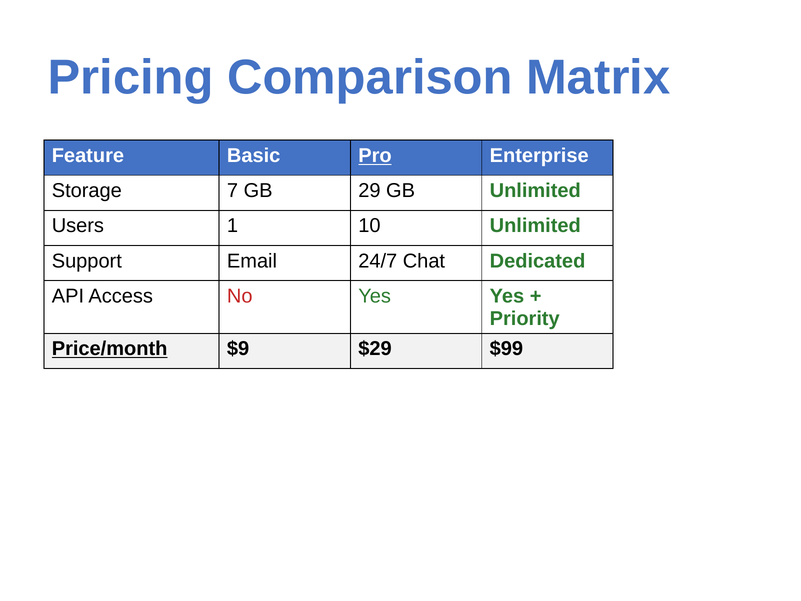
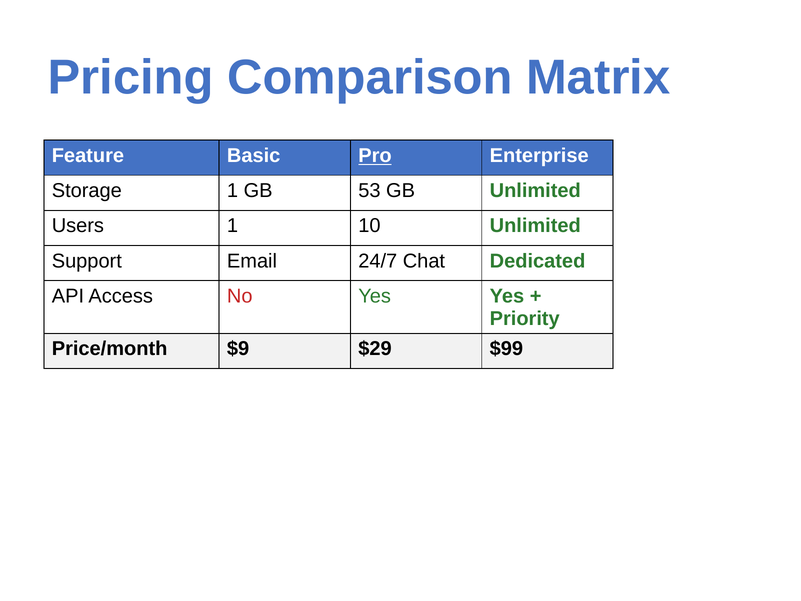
Storage 7: 7 -> 1 (233, 191)
29: 29 -> 53 (369, 191)
Price/month underline: present -> none (110, 349)
